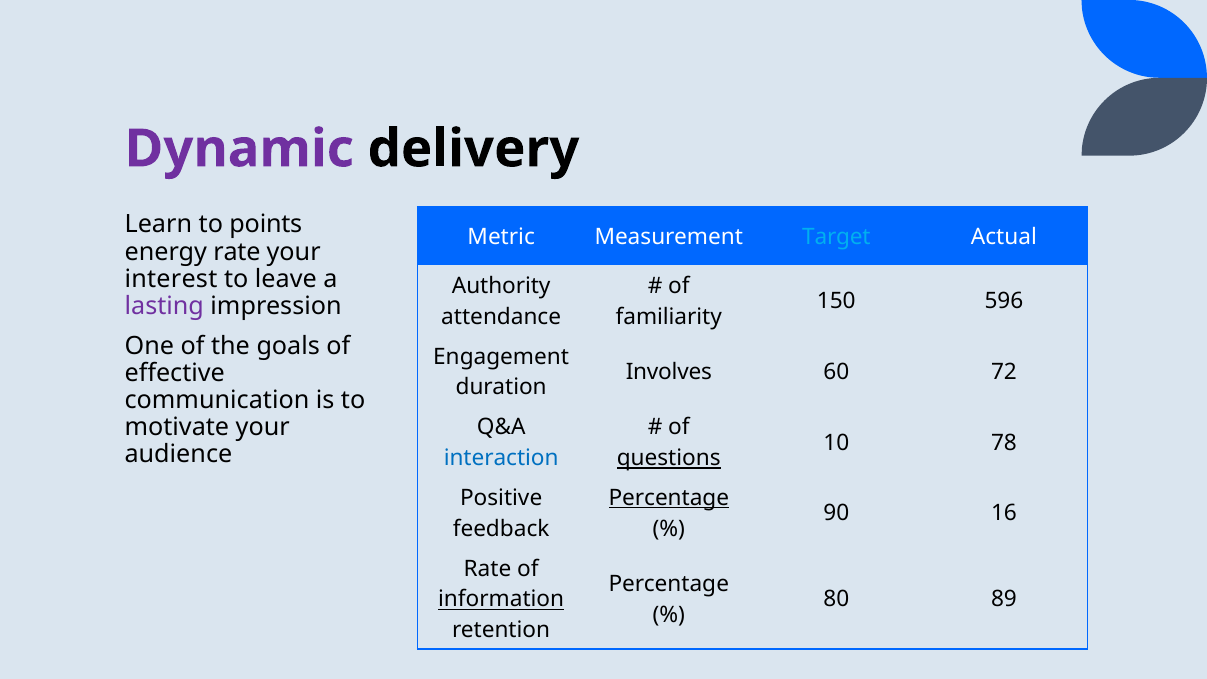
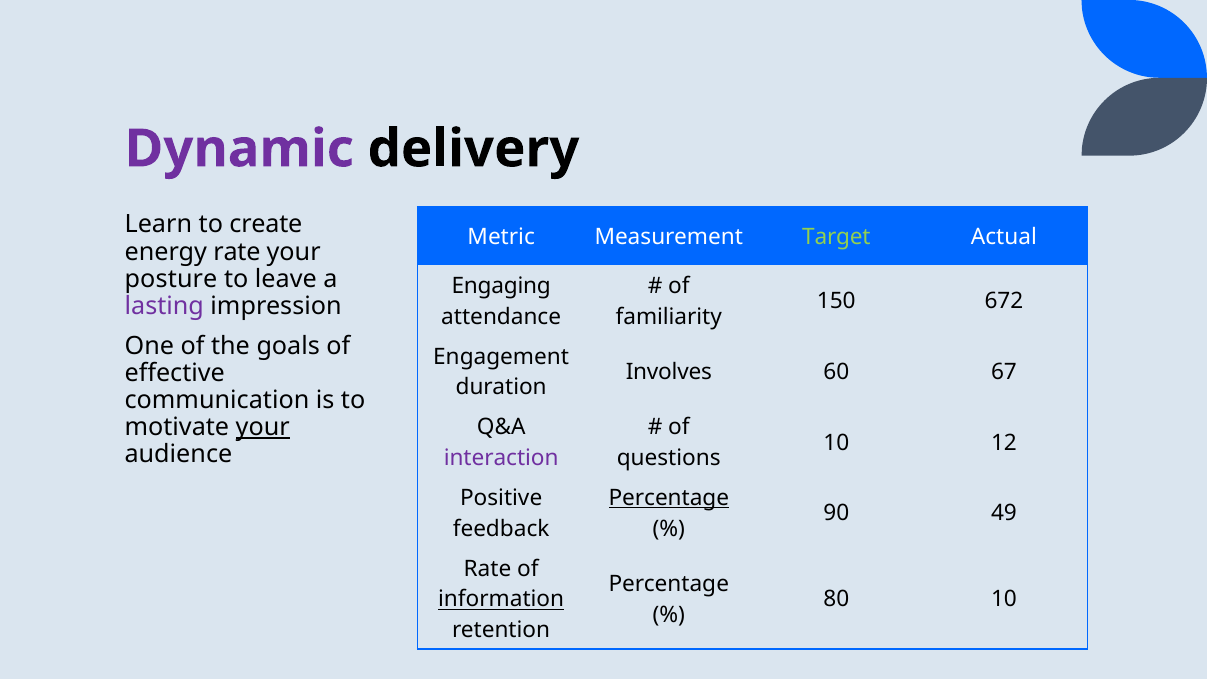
points: points -> create (266, 225)
Target colour: light blue -> light green (836, 237)
interest: interest -> posture (171, 279)
Authority: Authority -> Engaging (501, 286)
596: 596 -> 672 (1004, 301)
72: 72 -> 67 (1004, 372)
your underline: none -> present (263, 427)
78: 78 -> 12 (1004, 443)
interaction colour: blue -> purple (501, 458)
questions underline: present -> none (669, 458)
16: 16 -> 49 (1004, 513)
80 89: 89 -> 10 (1004, 599)
